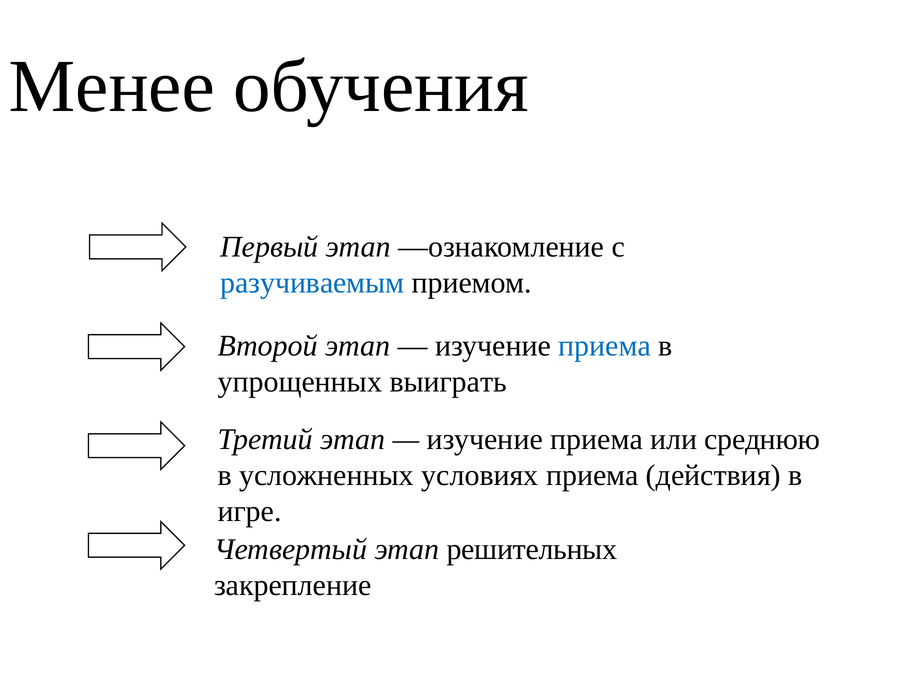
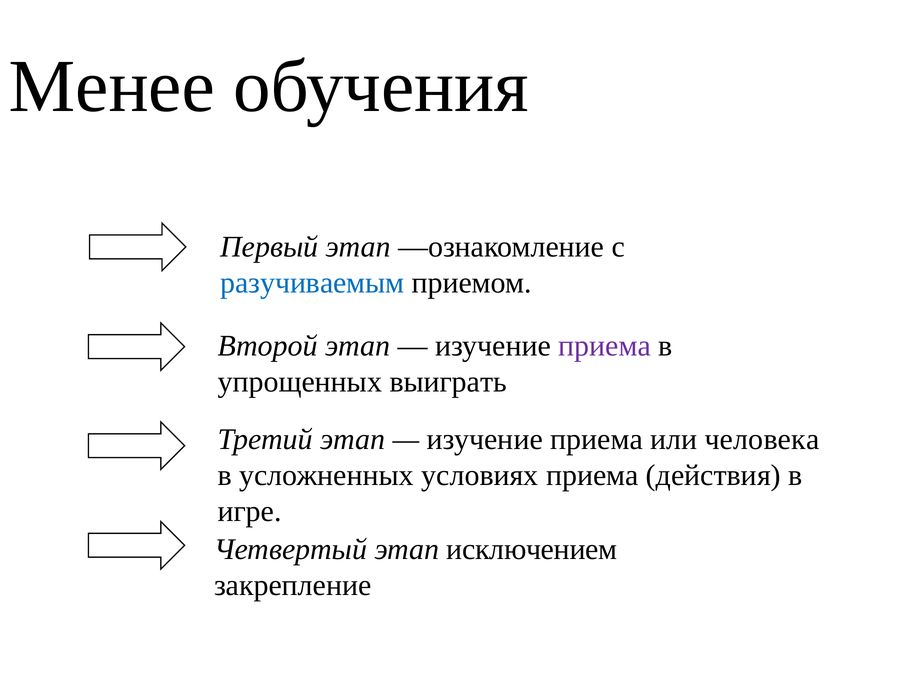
приема colour: blue -> purple (605, 346)
среднюю: среднюю -> человека (762, 439)
решительных: решительных -> исключением (532, 550)
